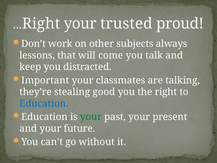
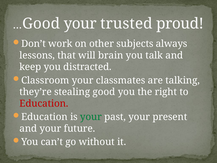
Right: Right -> Good (41, 23)
come: come -> brain (111, 55)
Important: Important -> Classroom (45, 80)
Education colour: blue -> red (44, 103)
